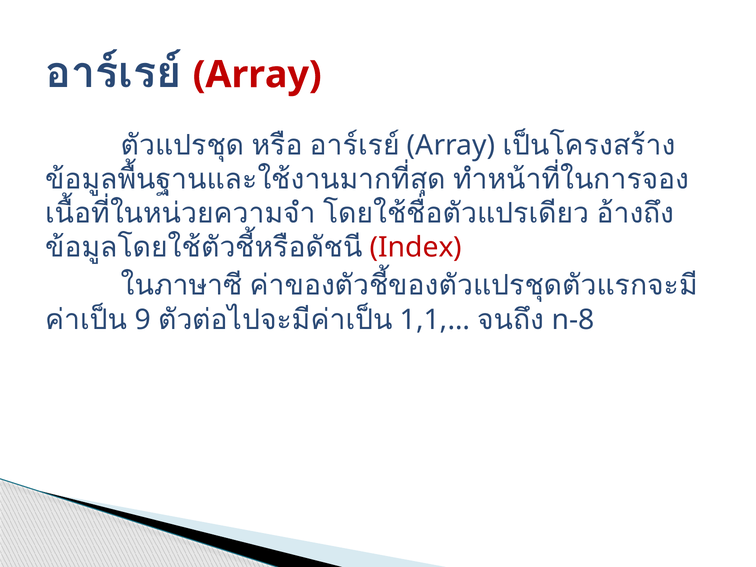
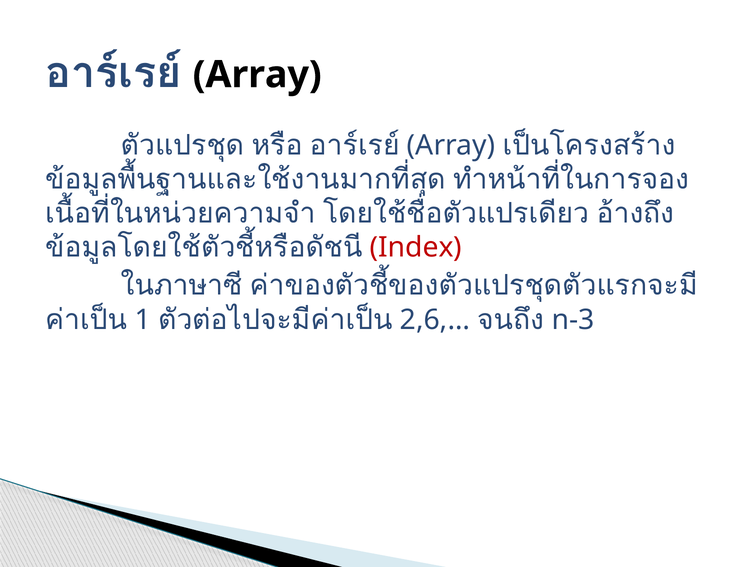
Array colour: red -> black (257, 75)
9: 9 -> 1 (143, 320)
1,1,…: 1,1,… -> 2,6,… (435, 320)
n-8: n-8 -> n-3 (573, 320)
